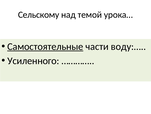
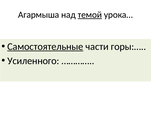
Сельскому: Сельскому -> Агармыша (39, 15)
темой underline: none -> present (90, 15)
воду:…: воду:… -> горы:… (128, 46)
